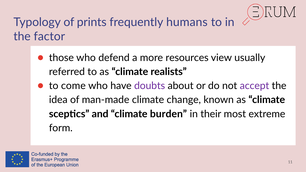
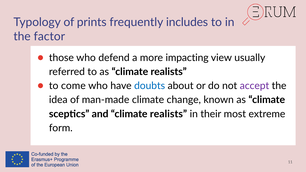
humans: humans -> includes (187, 22)
resources: resources -> impacting (187, 58)
doubts colour: purple -> blue (150, 86)
and climate burden: burden -> realists (168, 114)
